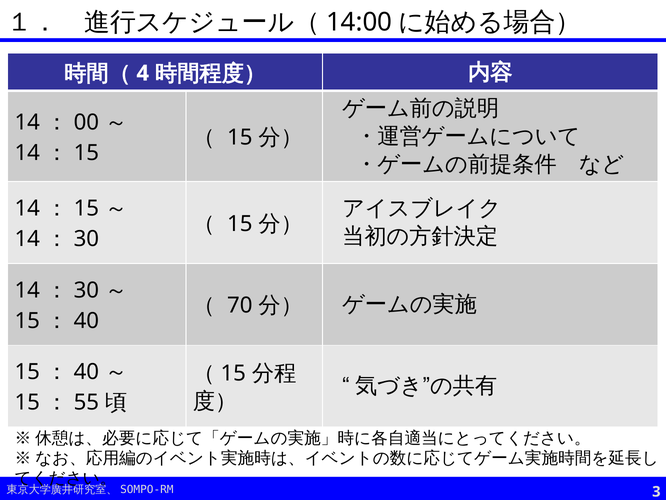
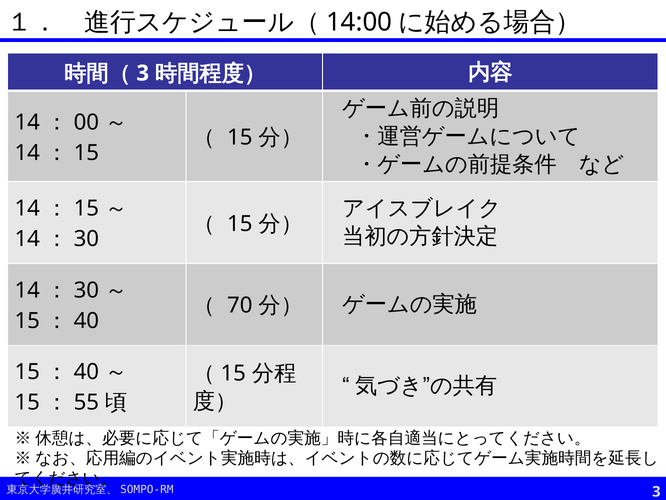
4: 4 -> 3 (143, 73)
